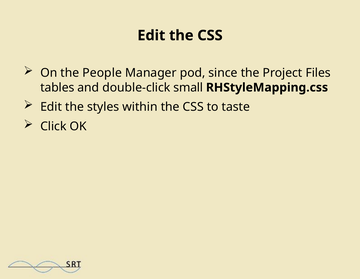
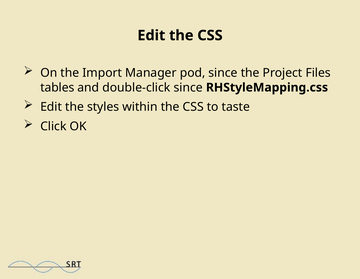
People: People -> Import (102, 73)
double-click small: small -> since (188, 87)
